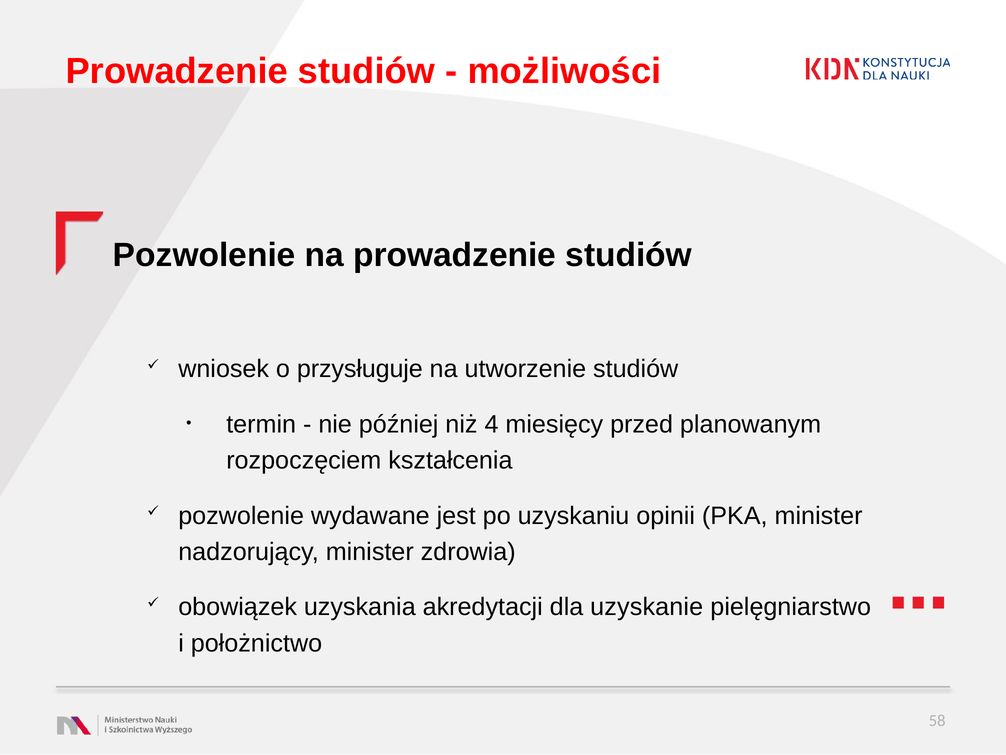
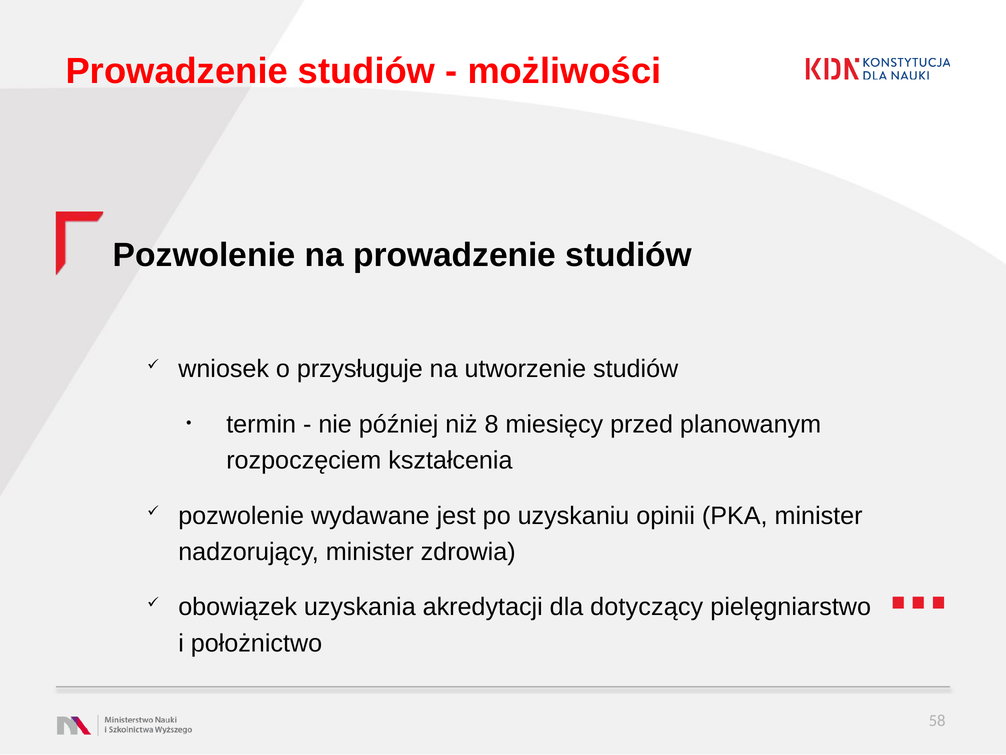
4: 4 -> 8 (492, 424)
uzyskanie: uzyskanie -> dotyczący (647, 607)
